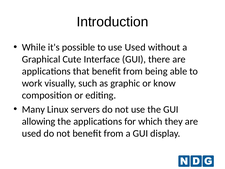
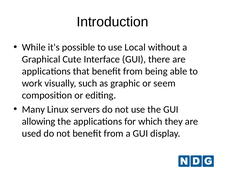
use Used: Used -> Local (135, 47)
know: know -> seem (165, 83)
